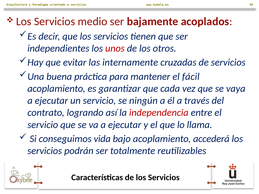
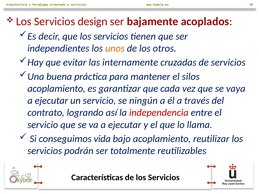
medio: medio -> design (93, 22)
unos colour: red -> orange (115, 48)
fácil: fácil -> silos (191, 77)
accederá: accederá -> reutilizar (211, 139)
